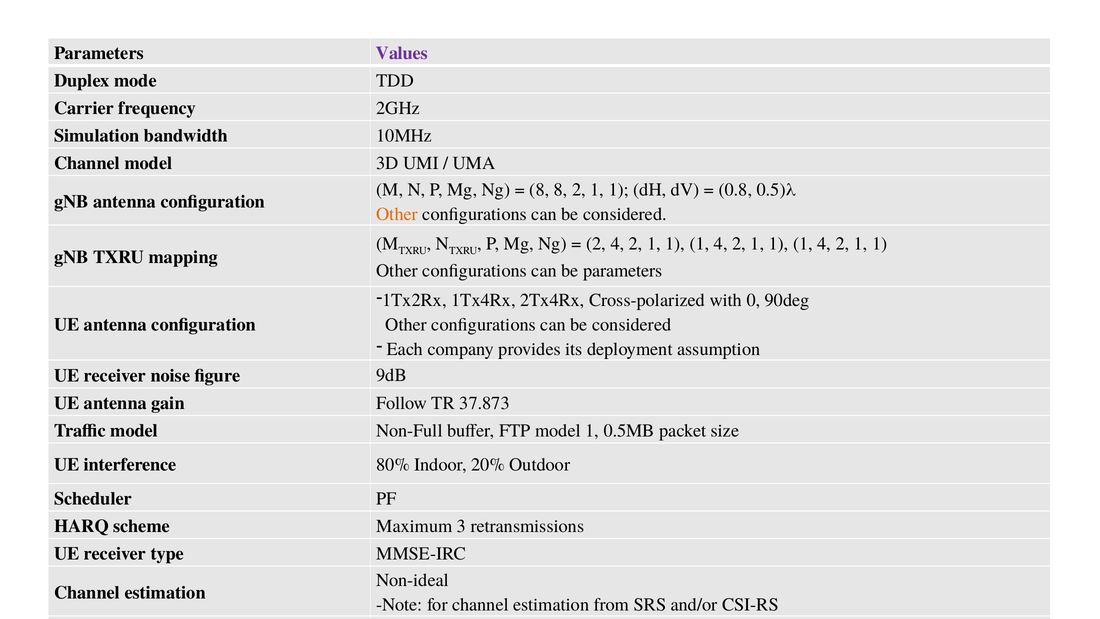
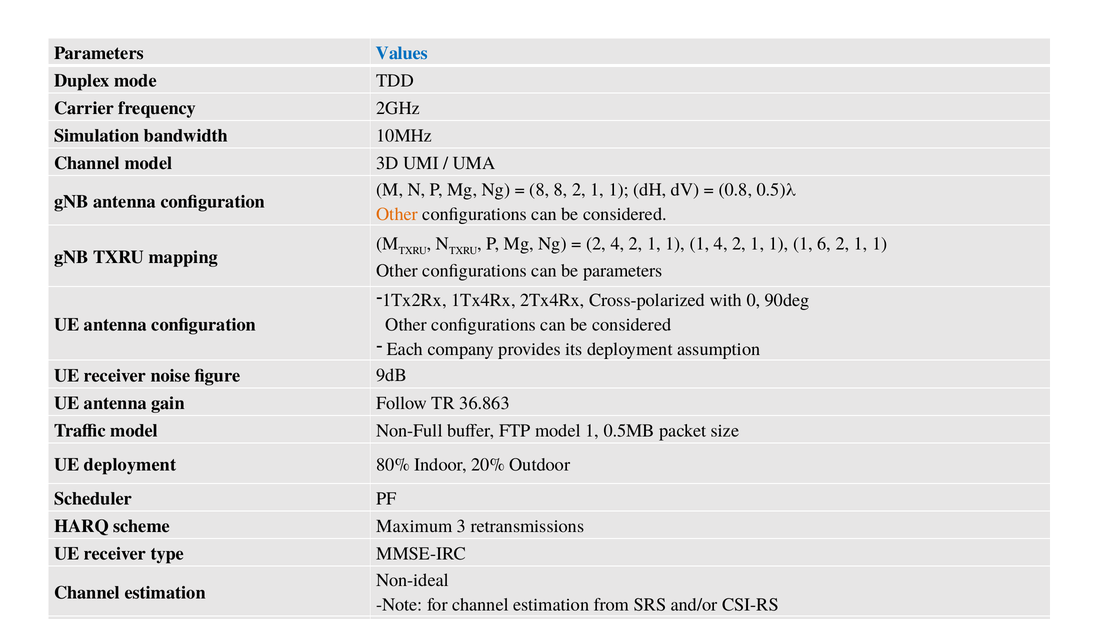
Values colour: purple -> blue (402, 53)
4: 4 -> 6 (824, 244)
37.873: 37.873 -> 36.863 (485, 403)
UE interference: interference -> deployment (130, 465)
